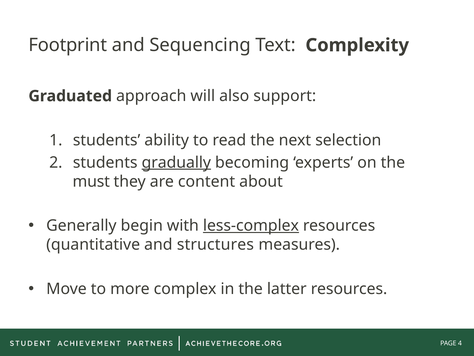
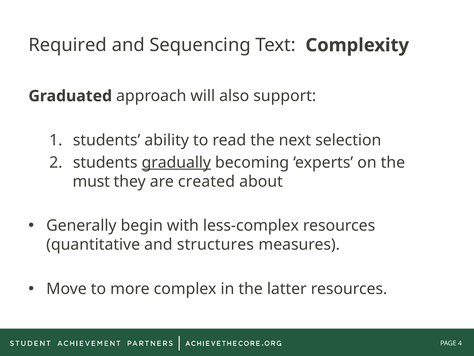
Footprint: Footprint -> Required (68, 45)
content: content -> created (206, 181)
less-complex underline: present -> none (251, 225)
